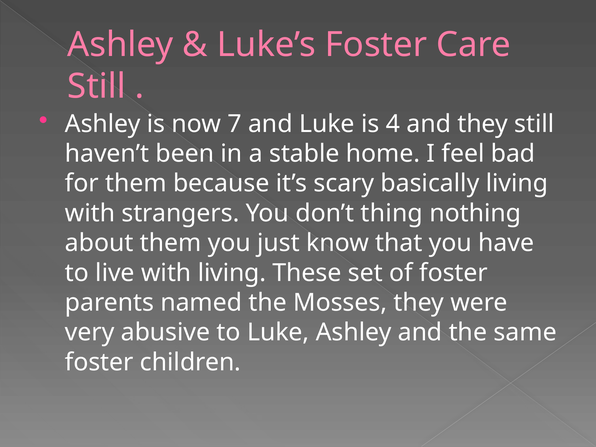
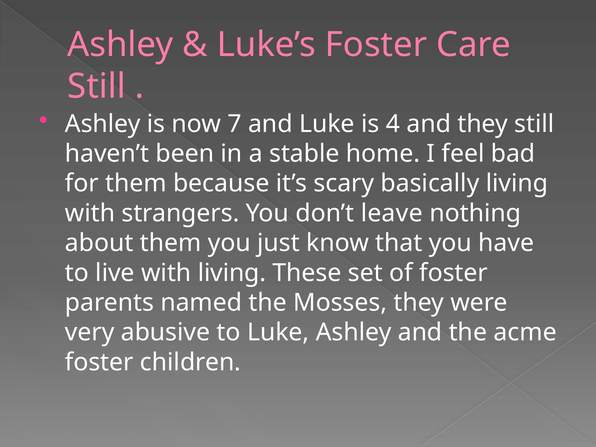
thing: thing -> leave (392, 213)
same: same -> acme (525, 332)
